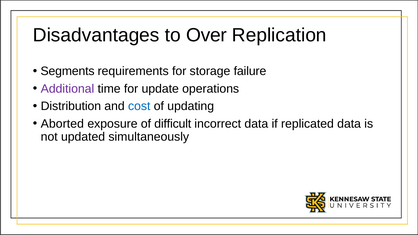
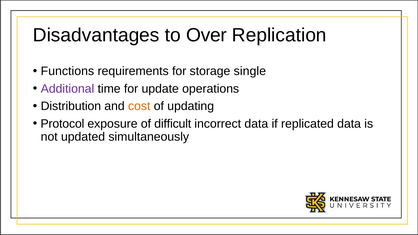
Segments: Segments -> Functions (67, 71)
failure: failure -> single (250, 71)
cost colour: blue -> orange (139, 106)
Aborted: Aborted -> Protocol (62, 124)
